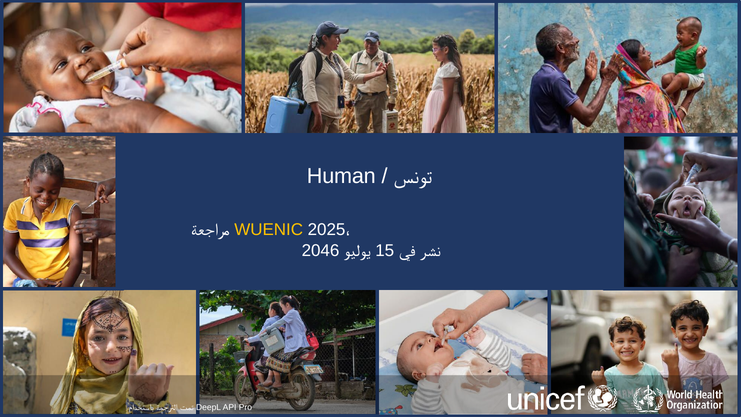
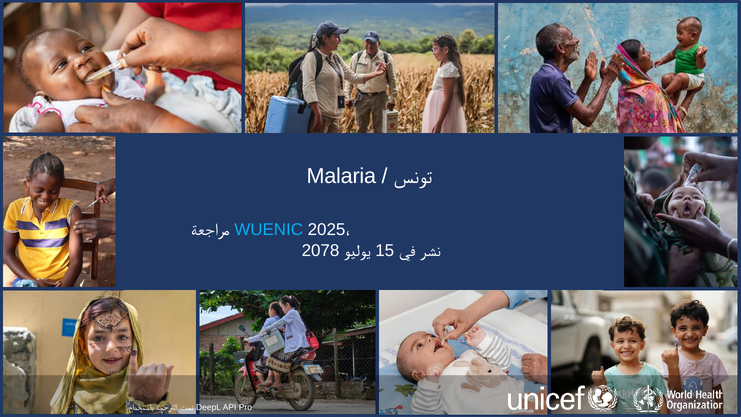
Human: Human -> Malaria (341, 176)
WUENIC colour: yellow -> light blue (269, 230)
2046: 2046 -> 2078 (320, 250)
